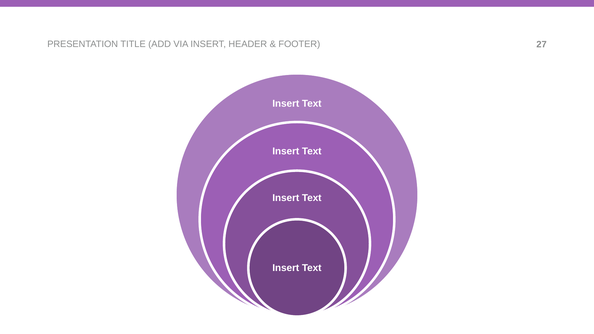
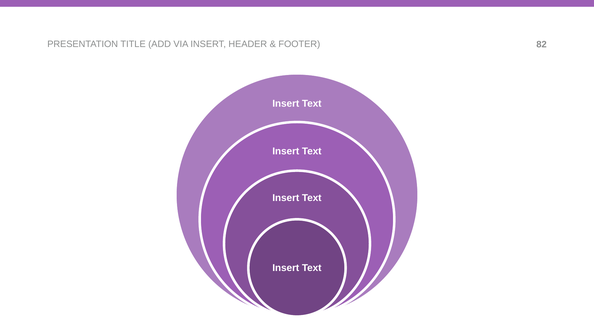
27: 27 -> 82 (542, 44)
